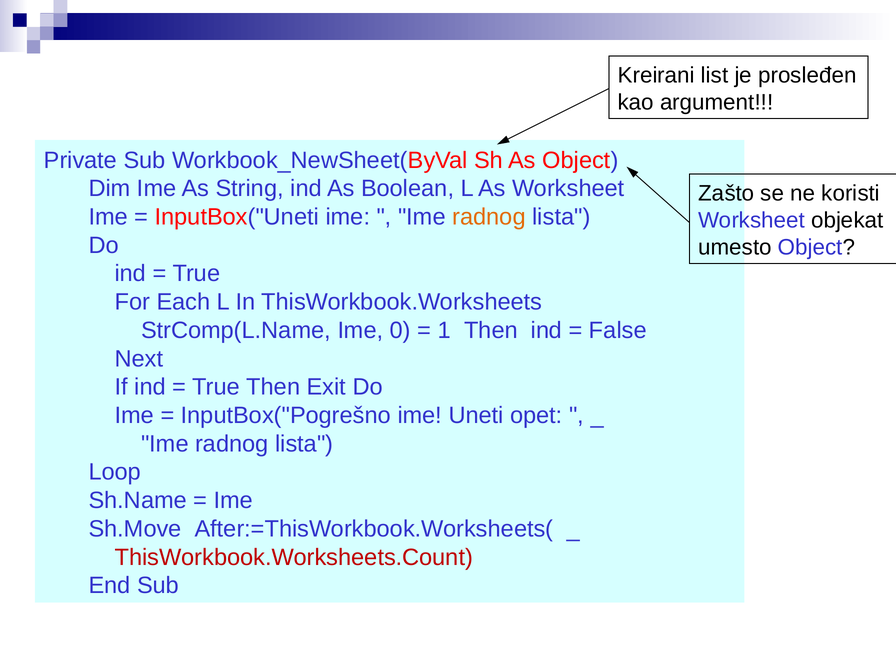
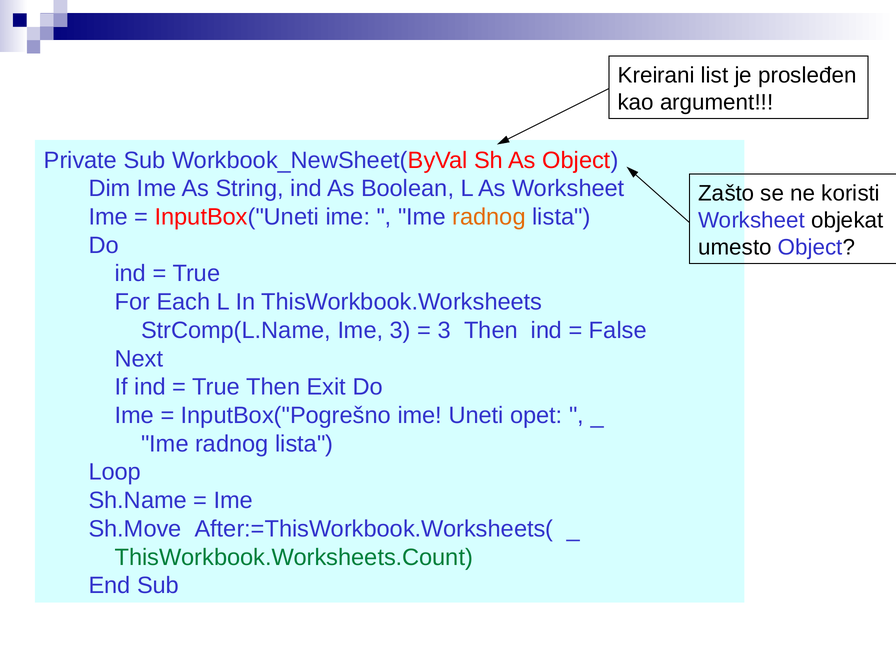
Ime 0: 0 -> 3 (400, 330)
1: 1 -> 3 (444, 330)
ThisWorkbook.Worksheets.Count colour: red -> green (294, 557)
